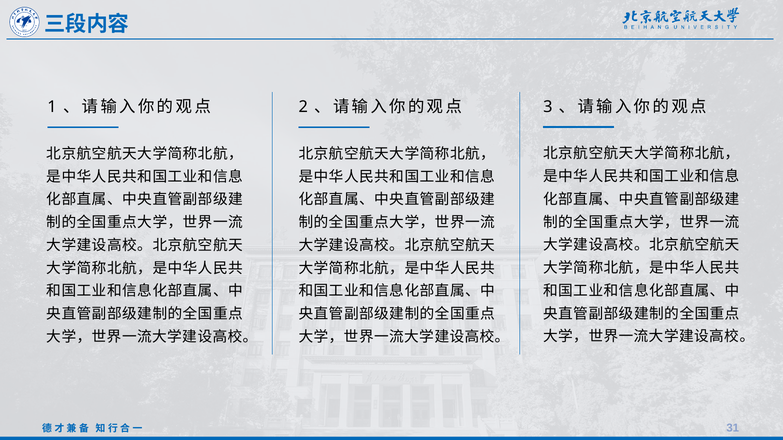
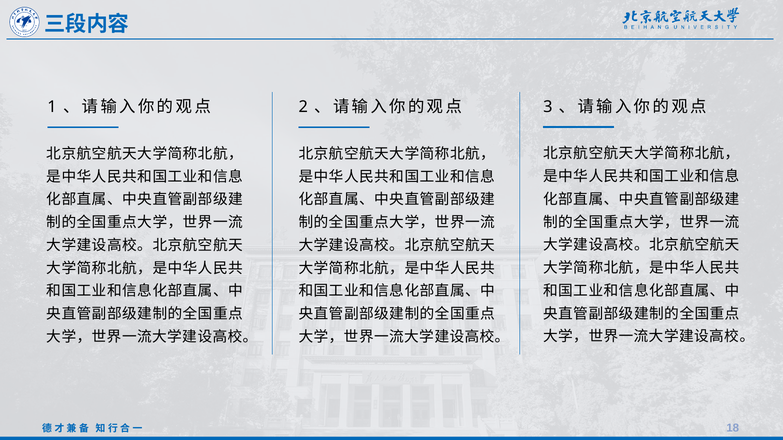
31: 31 -> 18 (733, 428)
